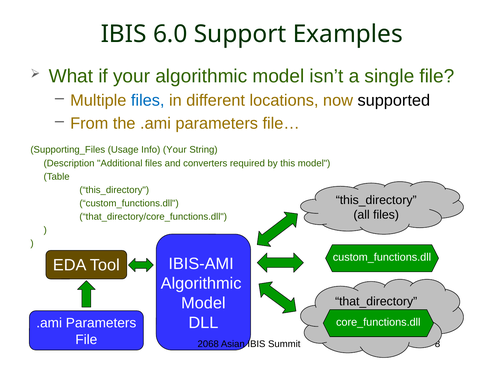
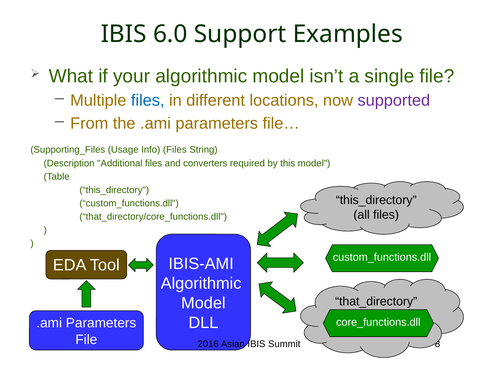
supported colour: black -> purple (394, 100)
Info Your: Your -> Files (175, 150)
2068: 2068 -> 2016 (208, 344)
